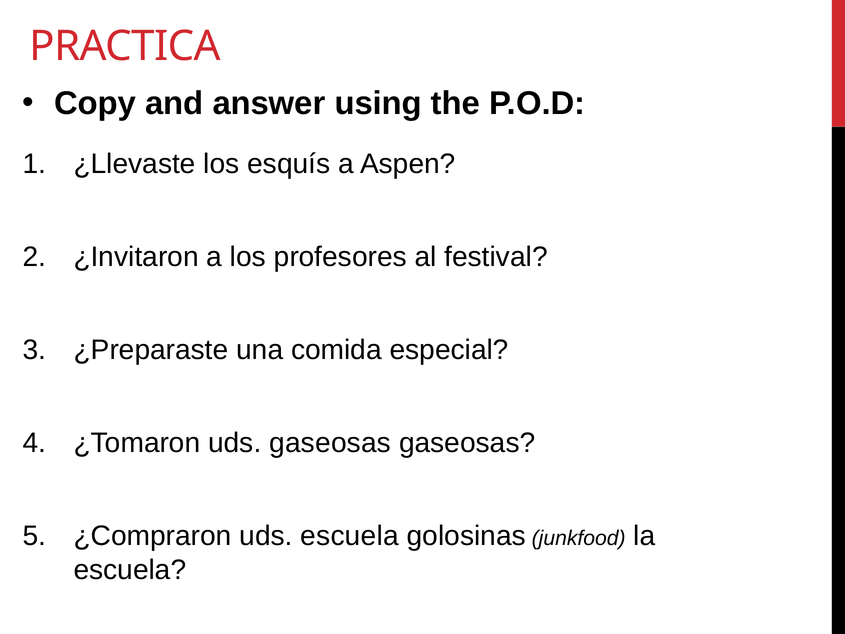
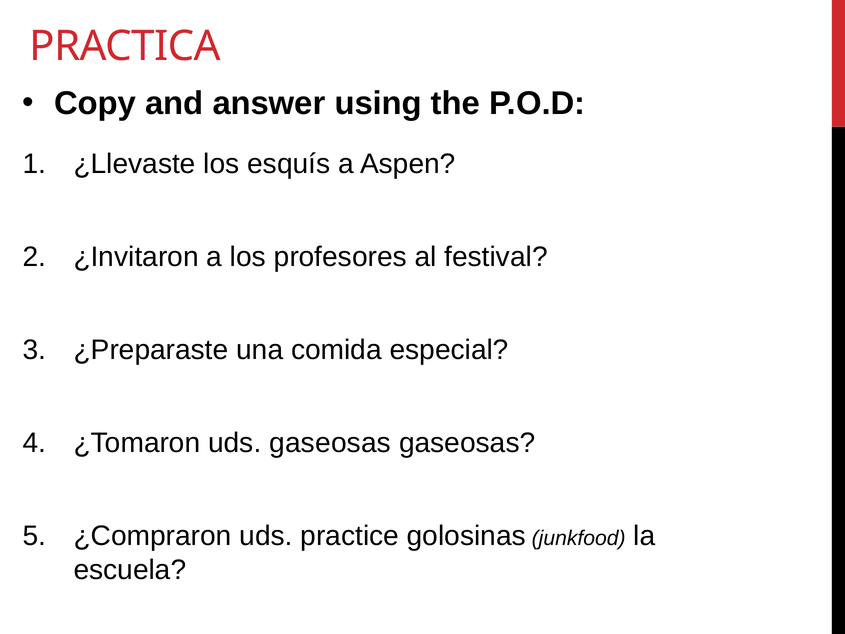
uds escuela: escuela -> practice (350, 536)
